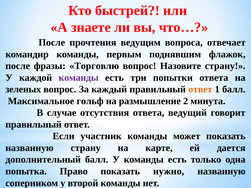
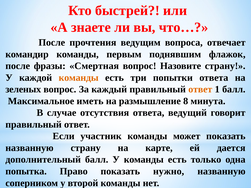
Торговлю: Торговлю -> Смертная (94, 66)
команды colour: purple -> orange (79, 78)
гольф: гольф -> иметь (90, 101)
2: 2 -> 8 (186, 101)
